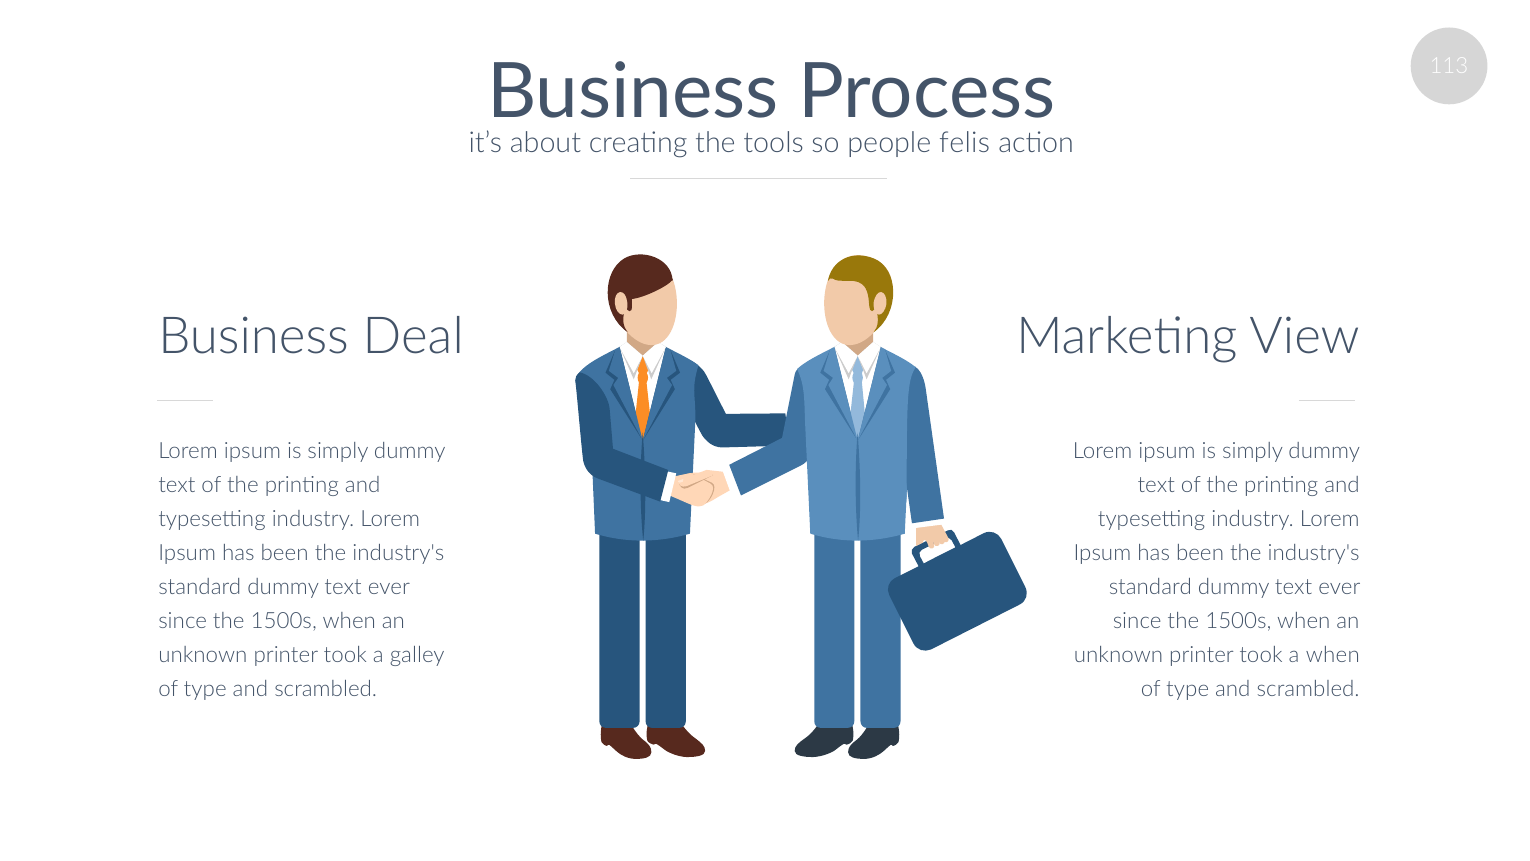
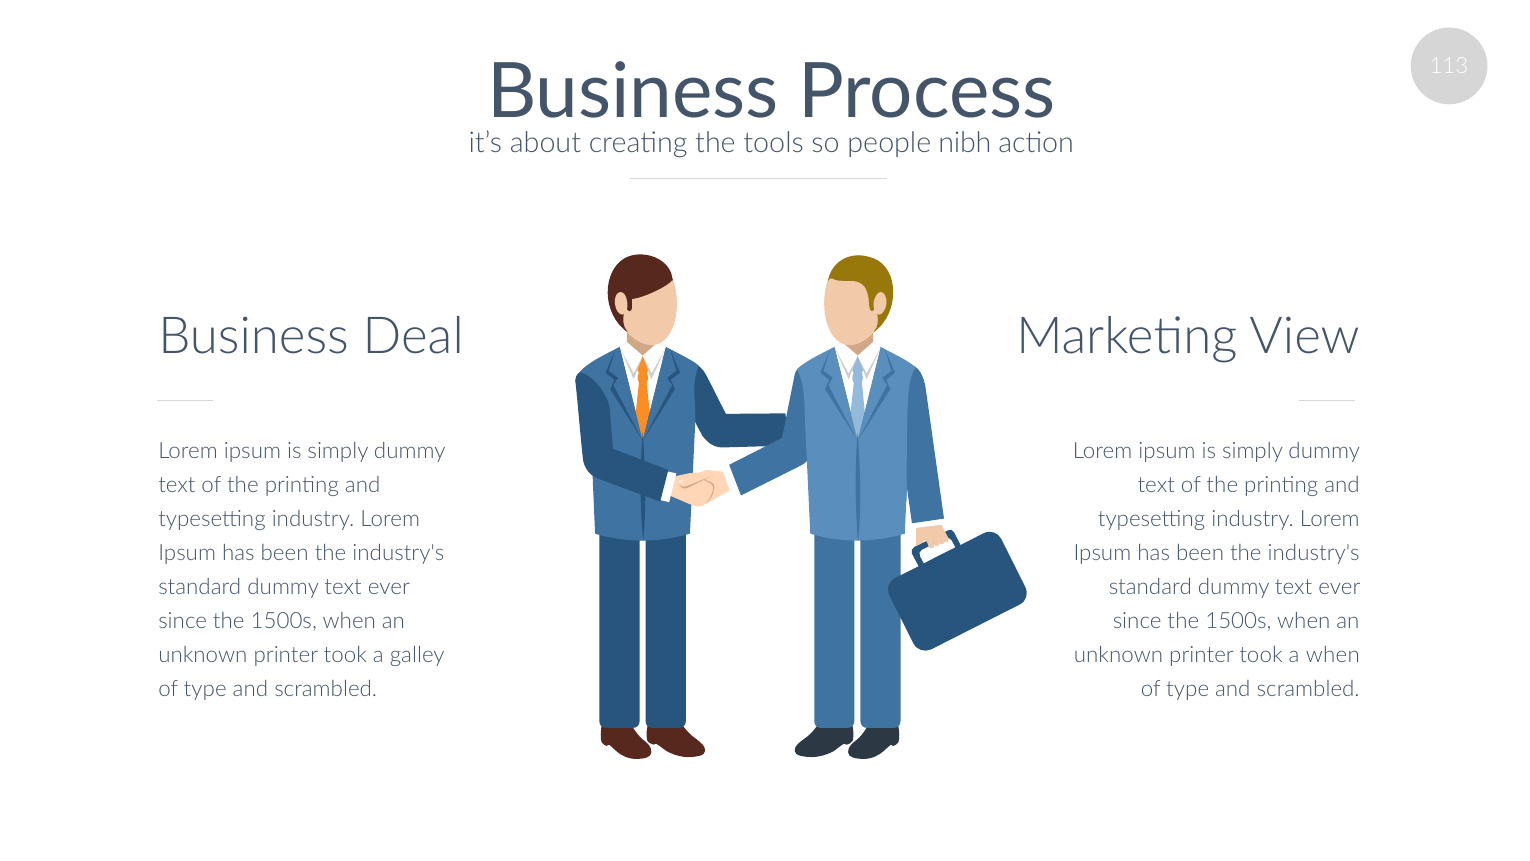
felis: felis -> nibh (965, 143)
